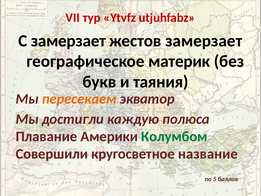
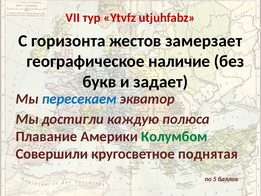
С замерзает: замерзает -> горизонта (68, 41)
материк: материк -> наличие (179, 61)
таяния: таяния -> задает (161, 82)
пересекаем colour: orange -> blue (79, 99)
название: название -> поднятая (208, 154)
